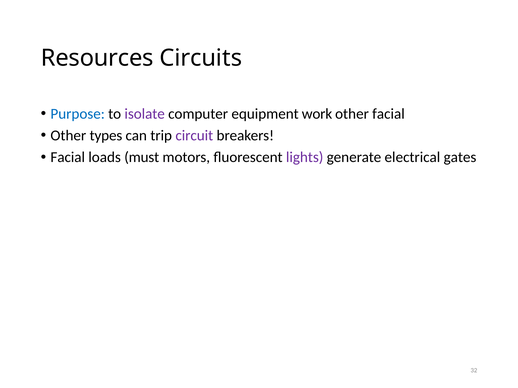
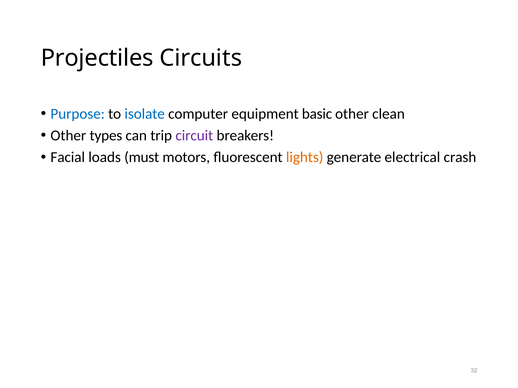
Resources: Resources -> Projectiles (97, 58)
isolate colour: purple -> blue (145, 114)
work: work -> basic (317, 114)
other facial: facial -> clean (389, 114)
lights colour: purple -> orange (305, 158)
gates: gates -> crash (460, 158)
